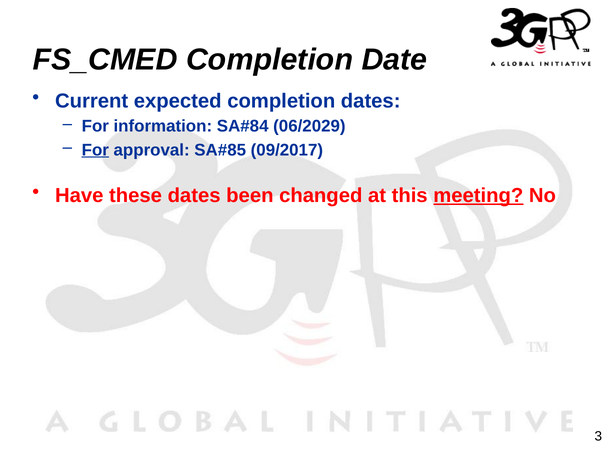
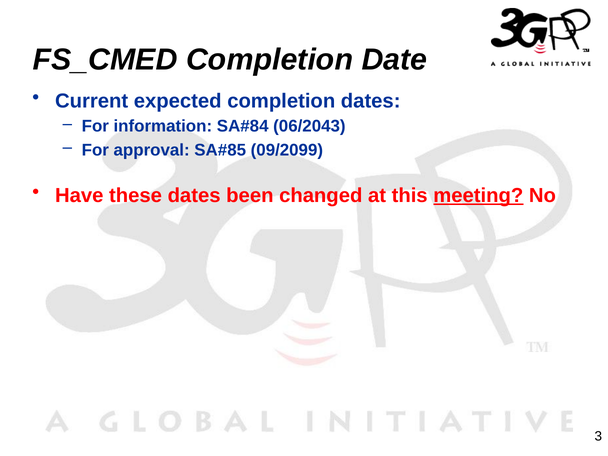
06/2029: 06/2029 -> 06/2043 (309, 126)
For underline: present -> none (95, 150)
09/2017: 09/2017 -> 09/2099 (287, 150)
